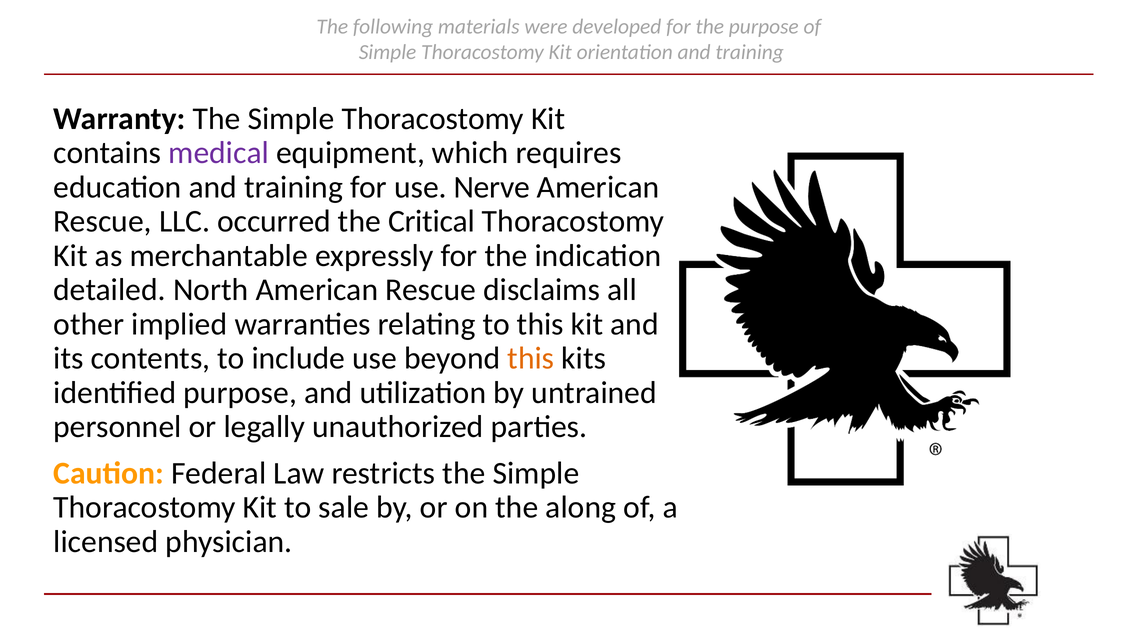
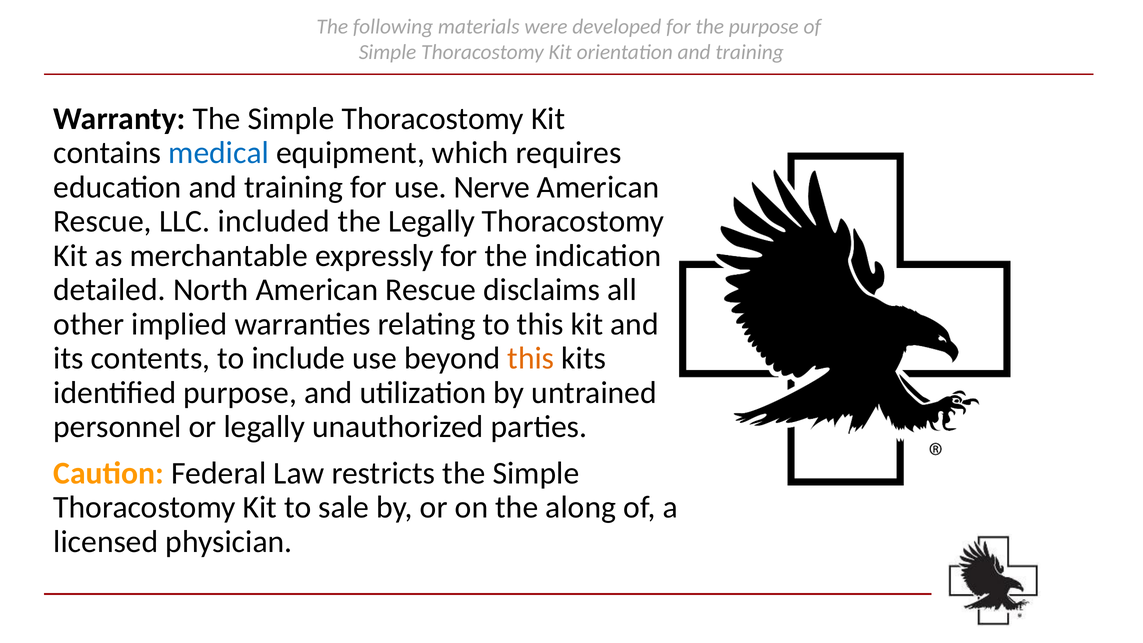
medical colour: purple -> blue (219, 153)
occurred: occurred -> included (274, 221)
the Critical: Critical -> Legally (431, 221)
